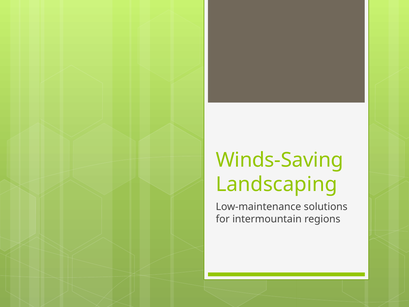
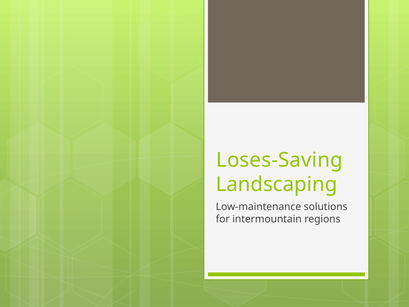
Winds-Saving: Winds-Saving -> Loses-Saving (279, 160)
